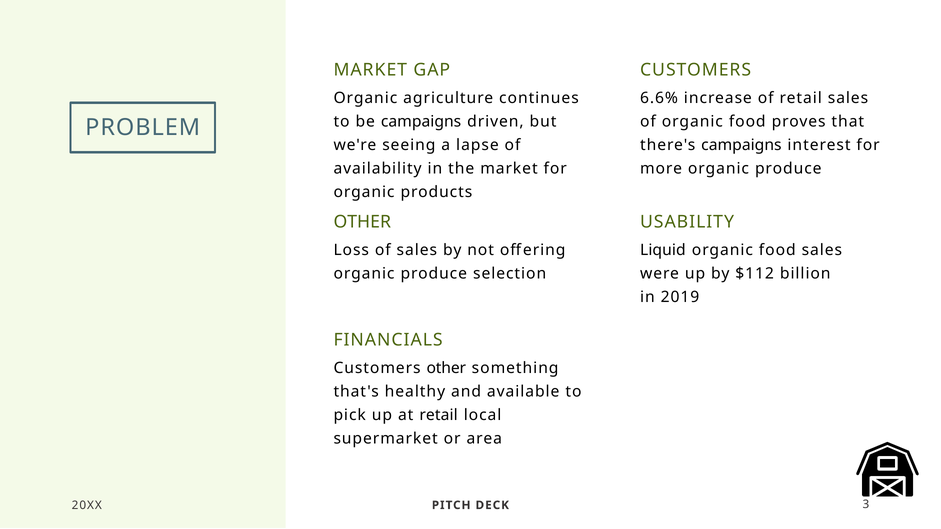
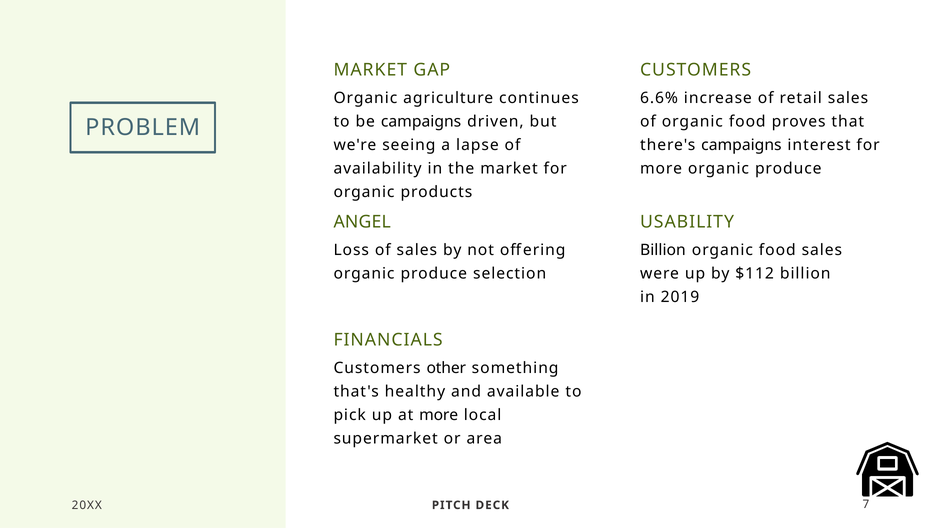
OTHER: OTHER -> ANGEL (362, 222)
Liquid: Liquid -> Billion (663, 250)
at retail: retail -> more (439, 415)
3: 3 -> 7 (866, 505)
